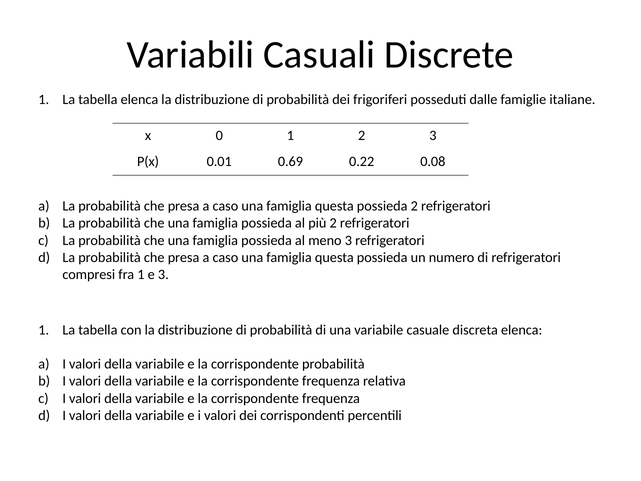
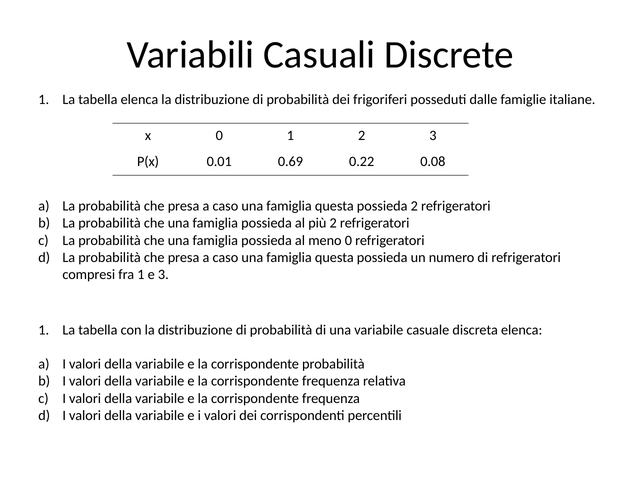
meno 3: 3 -> 0 (348, 240)
